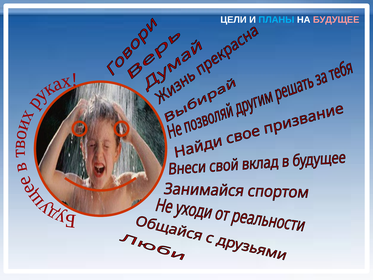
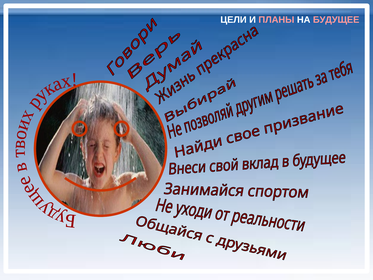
ПЛАНЫ colour: light blue -> pink (276, 20)
